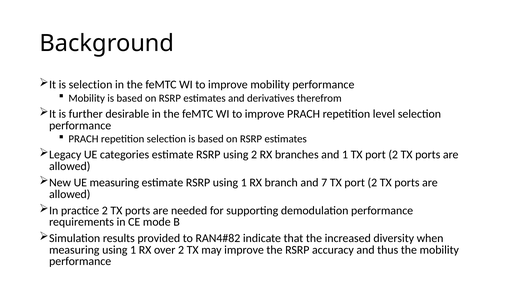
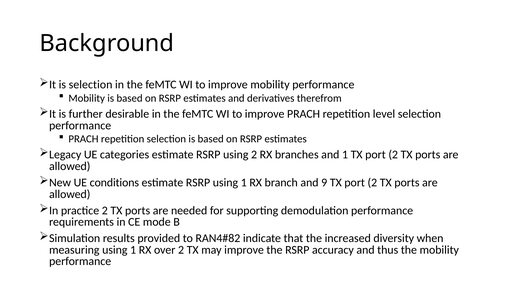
UE measuring: measuring -> conditions (114, 182)
7: 7 -> 9 (324, 182)
